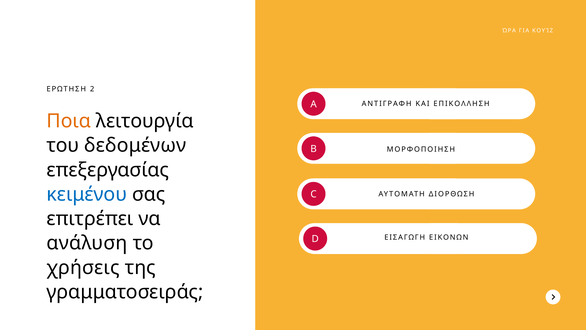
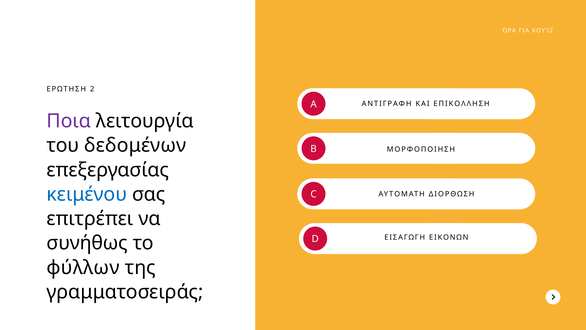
Ποια colour: orange -> purple (69, 121)
ανάλυση: ανάλυση -> συνήθως (87, 243)
χρήσεις: χρήσεις -> φύλλων (83, 267)
